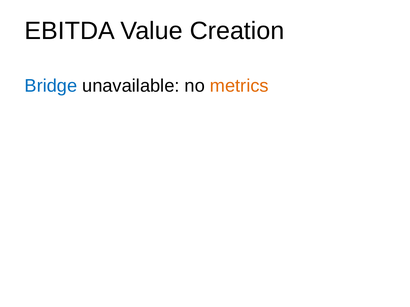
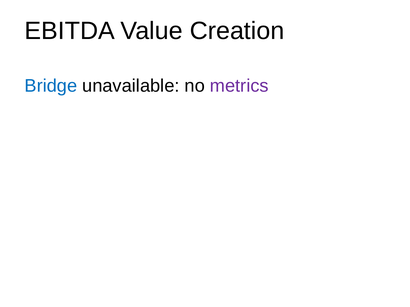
metrics colour: orange -> purple (239, 86)
